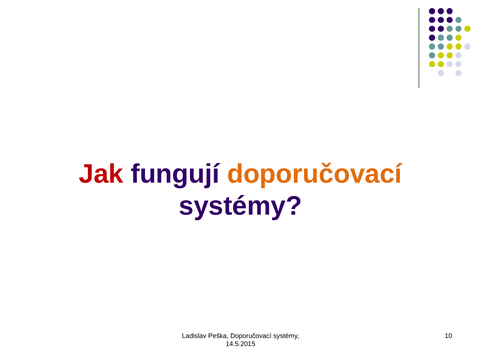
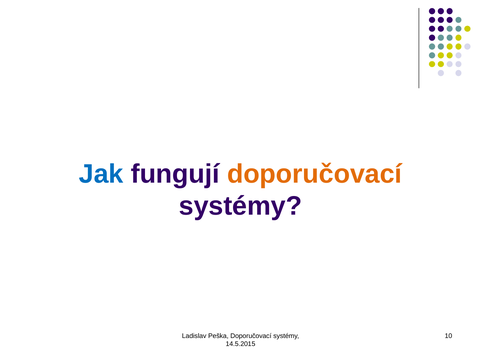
Jak colour: red -> blue (101, 174)
